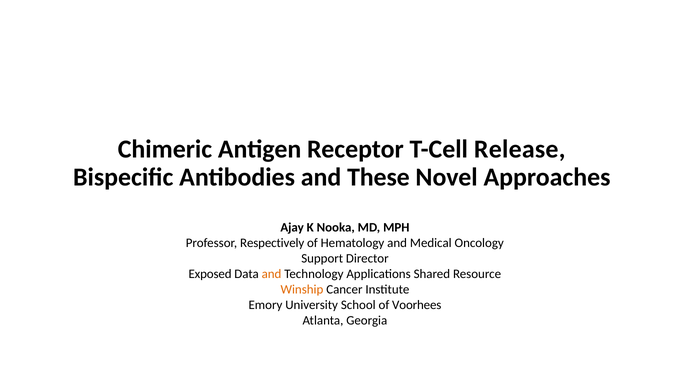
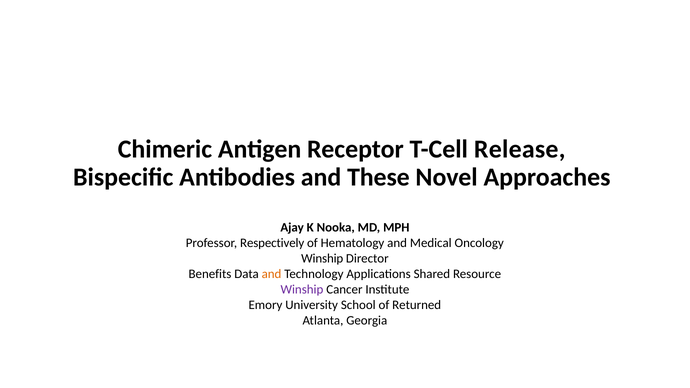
Support: Support -> Winship (322, 259)
Exposed: Exposed -> Benefits (210, 274)
Winship colour: orange -> purple (302, 290)
Voorhees: Voorhees -> Returned (417, 305)
